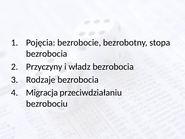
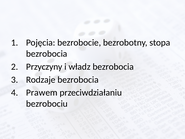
Migracja: Migracja -> Prawem (42, 92)
